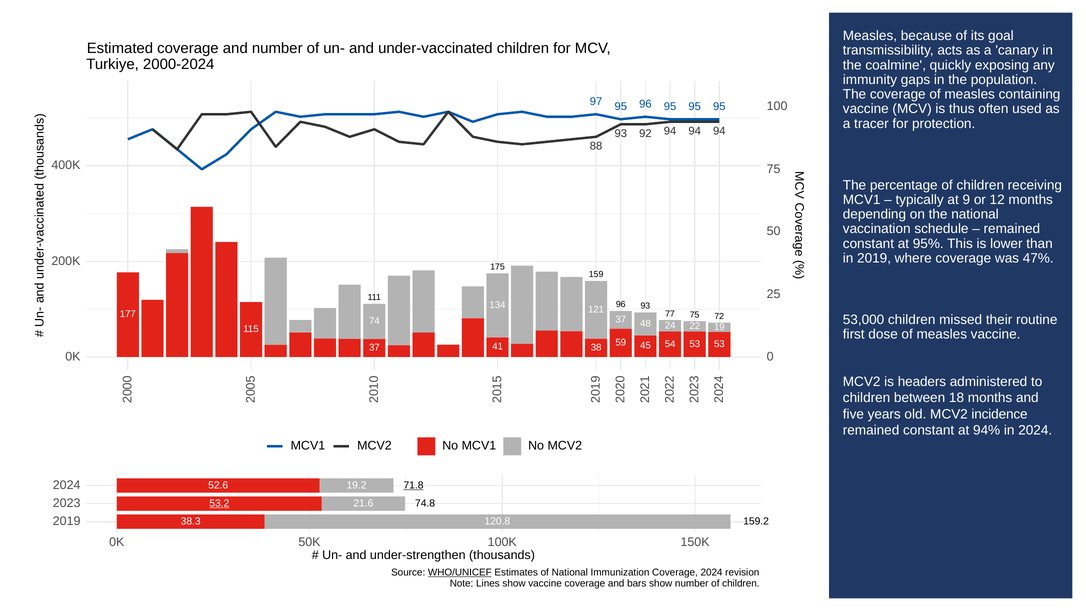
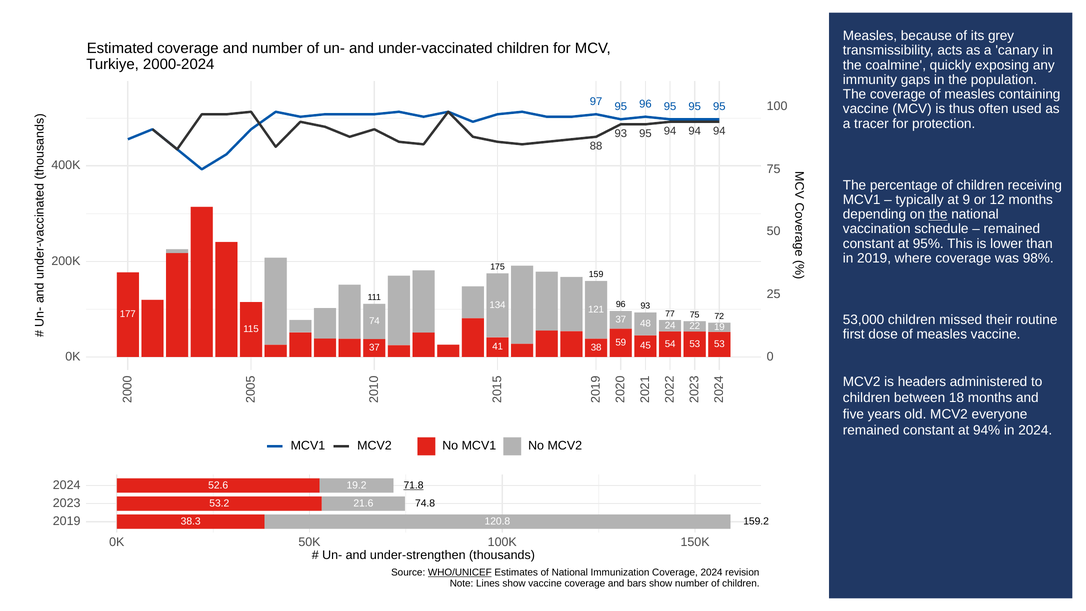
goal: goal -> grey (1001, 36)
93 92: 92 -> 95 (645, 134)
the underline: none -> present (938, 214)
47%: 47% -> 98% (1038, 258)
incidence: incidence -> everyone (999, 414)
53.2 underline: present -> none (219, 503)
